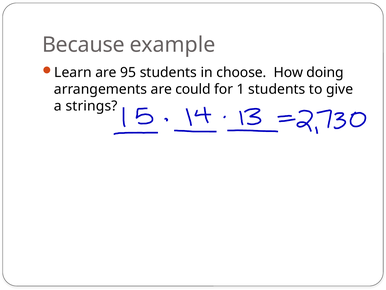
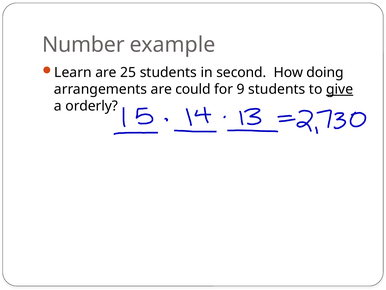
Because: Because -> Number (83, 45)
95: 95 -> 25 (128, 72)
choose: choose -> second (241, 72)
1: 1 -> 9 (241, 89)
give underline: none -> present (340, 89)
strings: strings -> orderly (92, 106)
